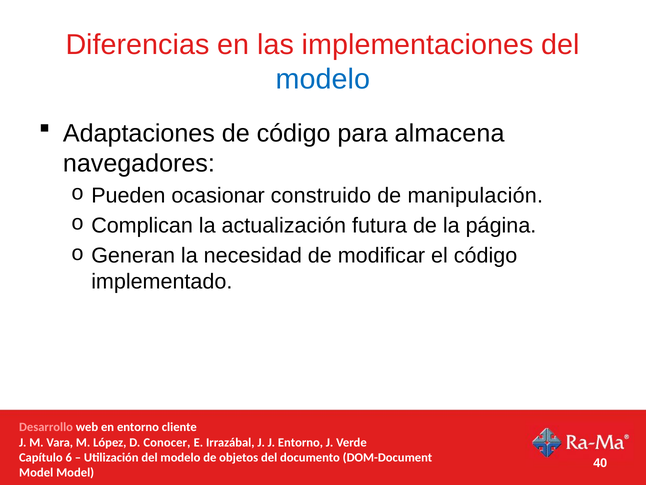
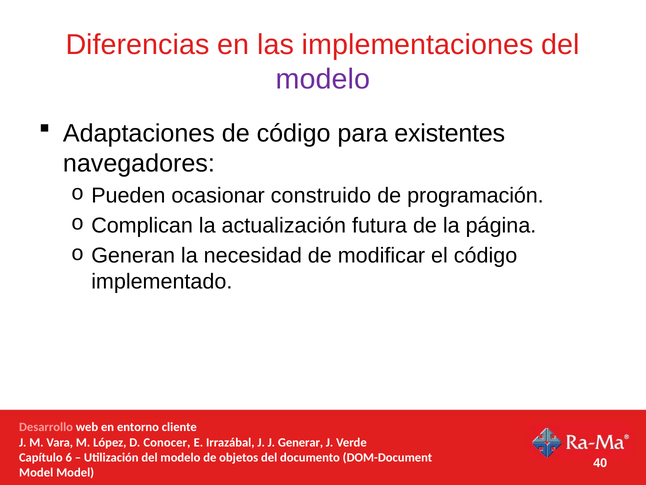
modelo colour: blue -> purple (323, 79)
almacena: almacena -> existentes (450, 133)
manipulación: manipulación -> programación (475, 195)
J Entorno: Entorno -> Generar (301, 442)
